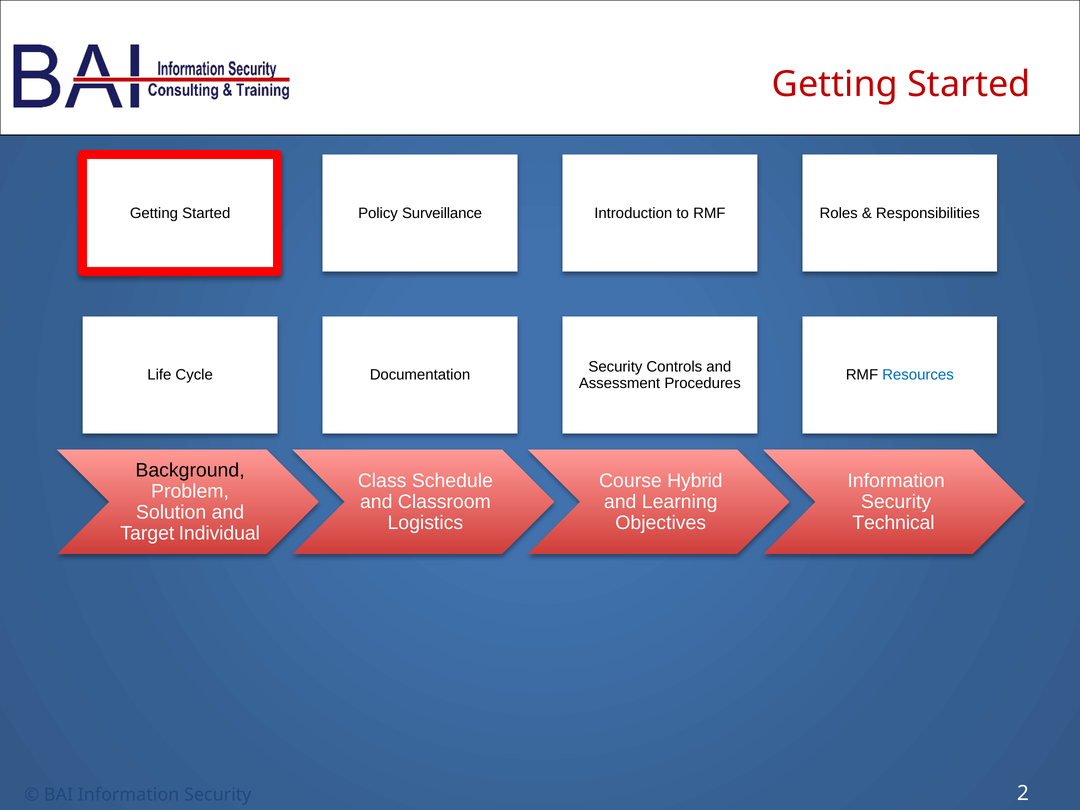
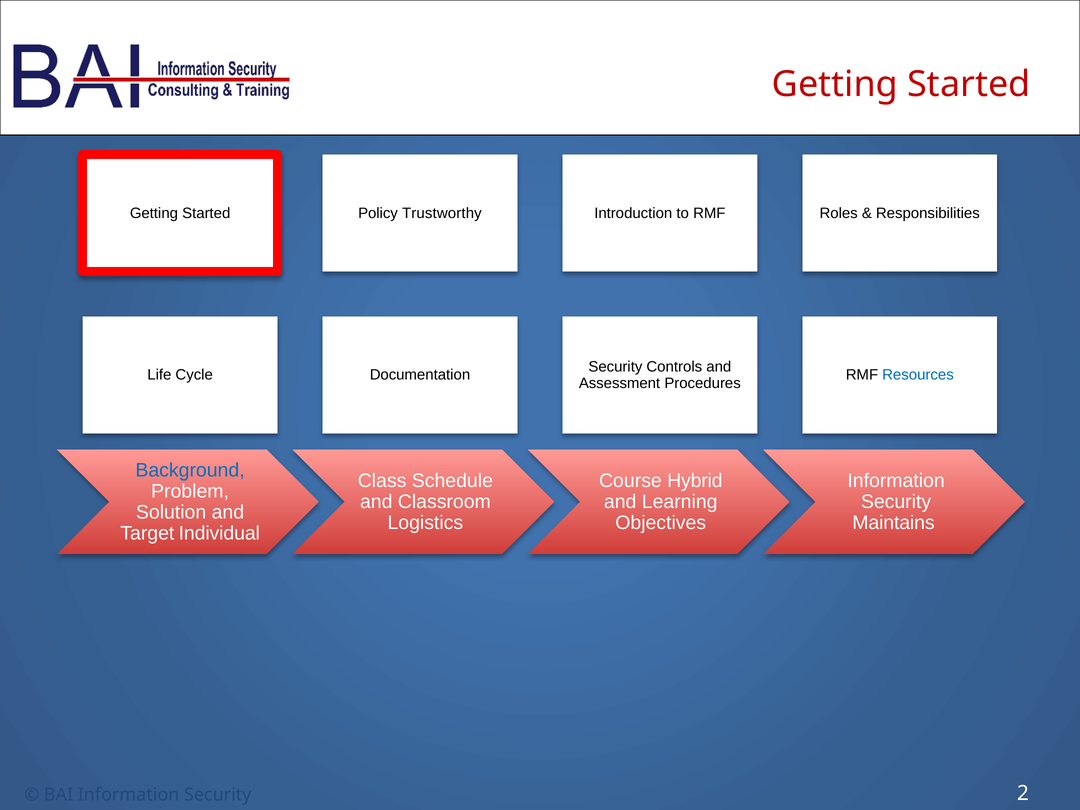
Surveillance: Surveillance -> Trustworthy (442, 213)
Background colour: black -> blue (190, 470)
Technical: Technical -> Maintains (893, 523)
